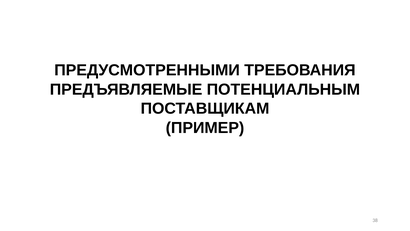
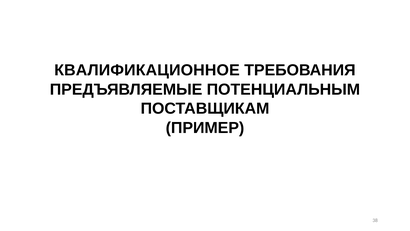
ПРЕДУСМОТРЕННЫМИ: ПРЕДУСМОТРЕННЫМИ -> КВАЛИФИКАЦИОННОЕ (147, 70)
